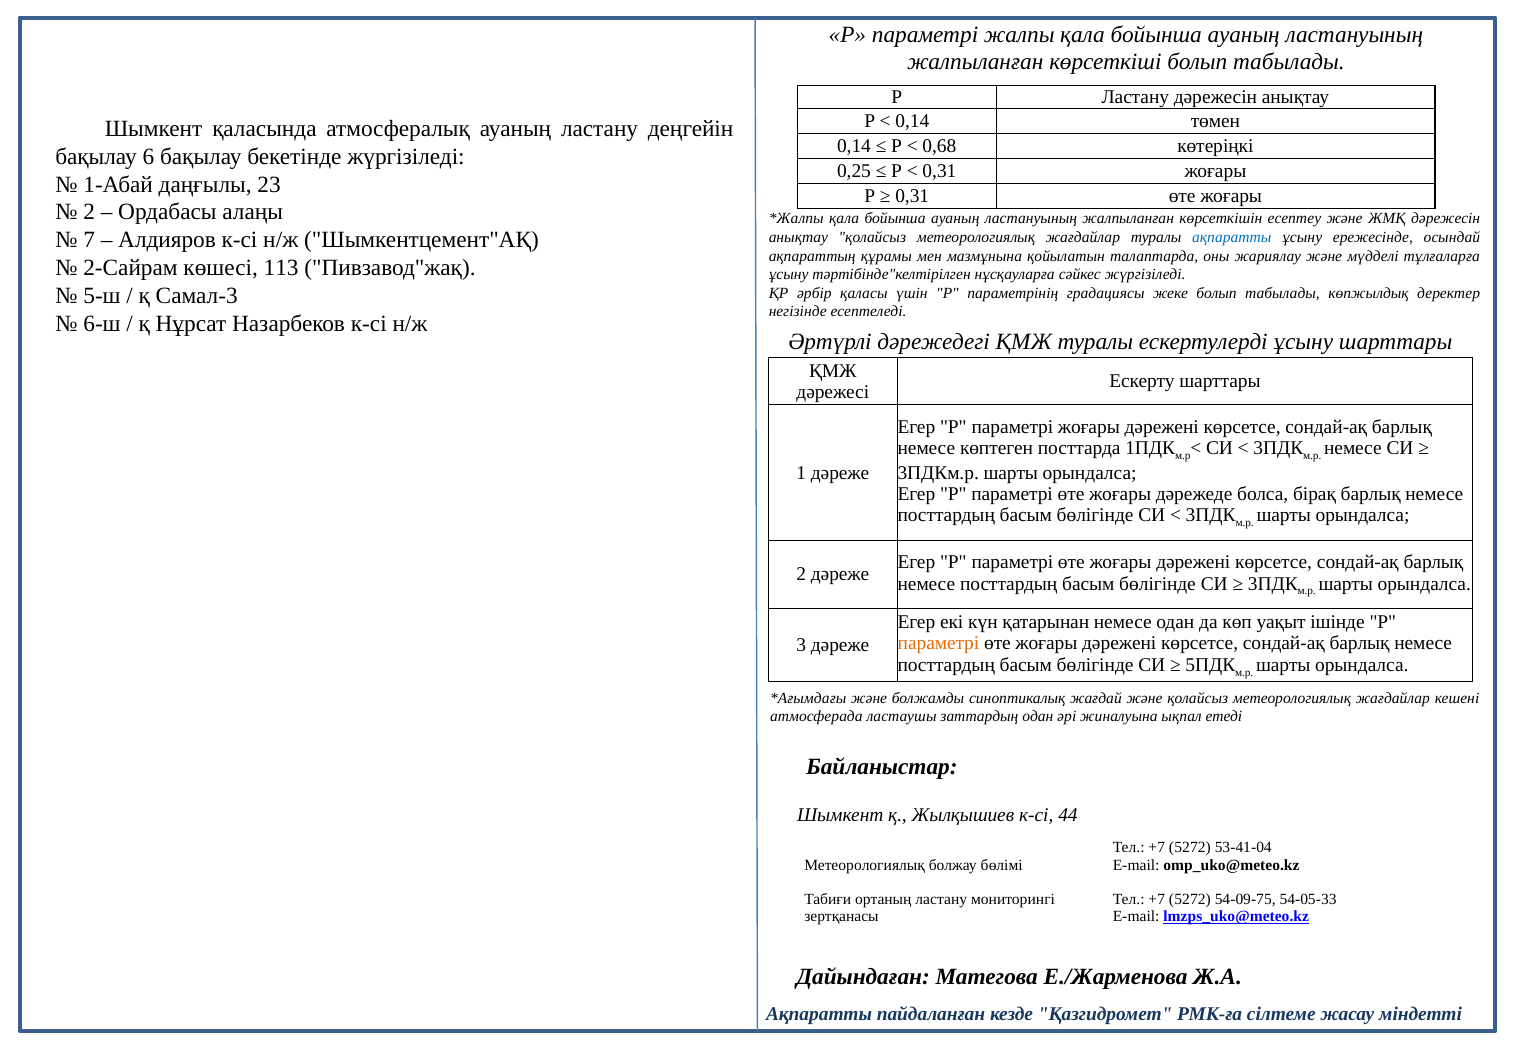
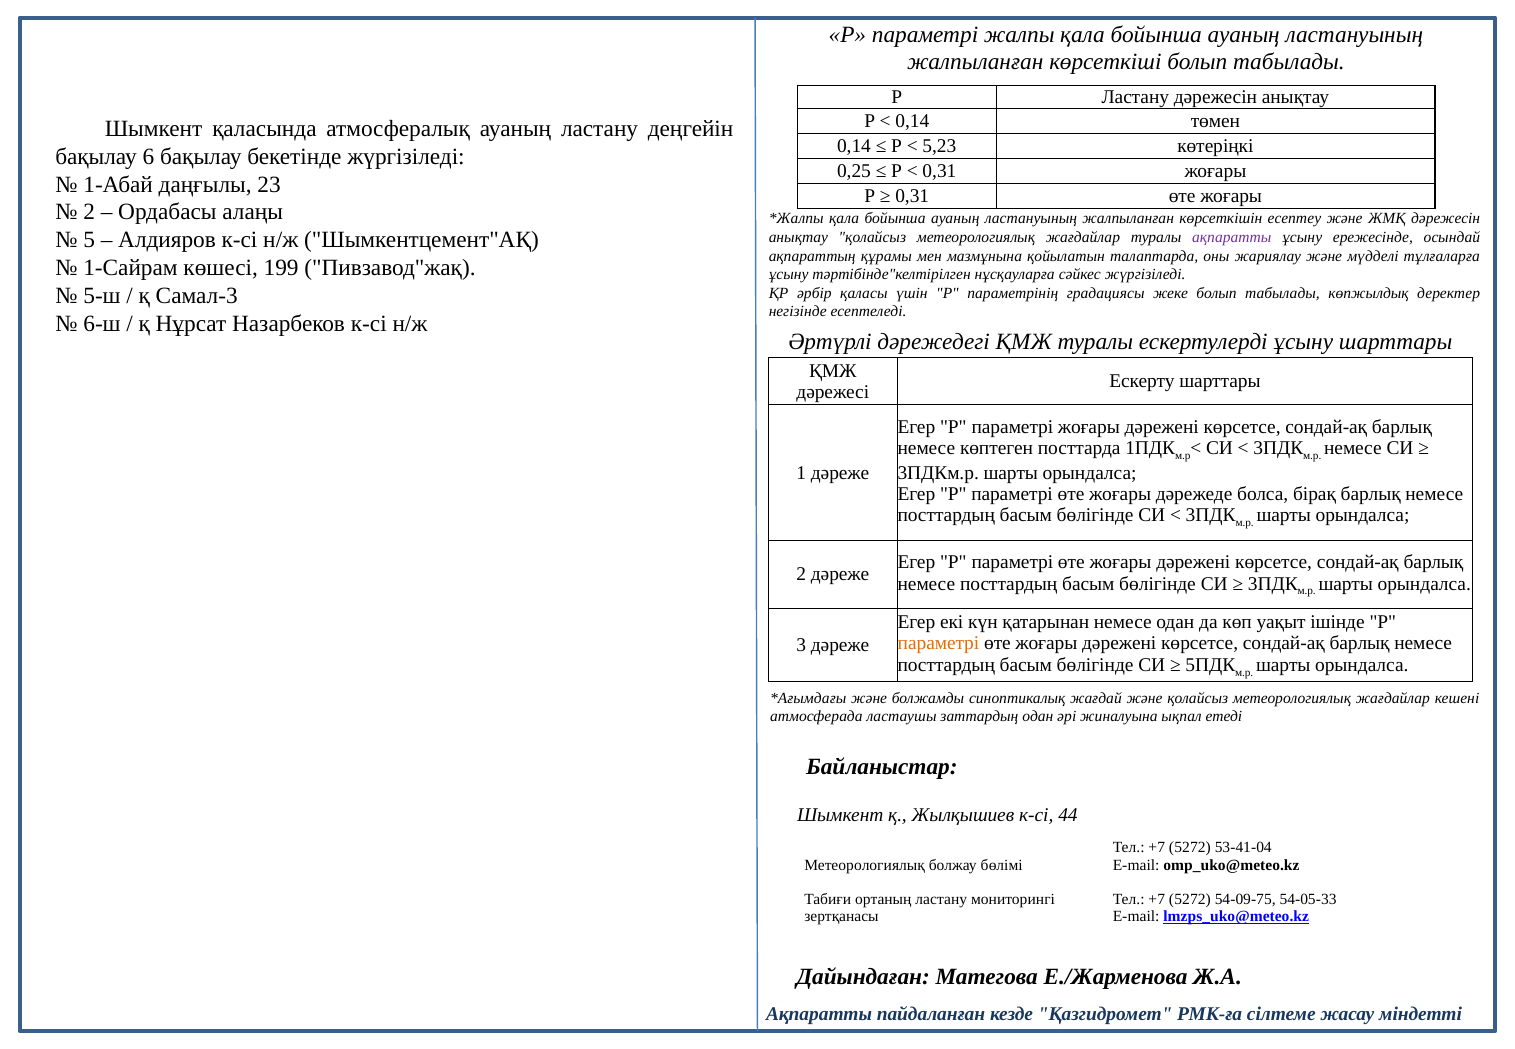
0,68: 0,68 -> 5,23 (939, 146)
7: 7 -> 5 (89, 240)
ақпаратты colour: blue -> purple (1232, 237)
2-Сайрам: 2-Сайрам -> 1-Сайрам (131, 268)
113: 113 -> 199 (281, 268)
